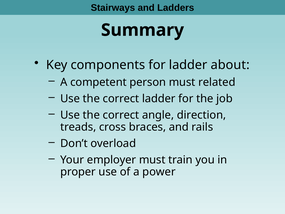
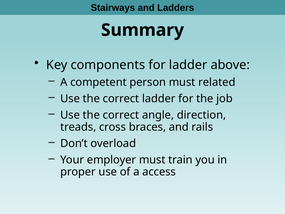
about: about -> above (230, 65)
power: power -> access (159, 172)
